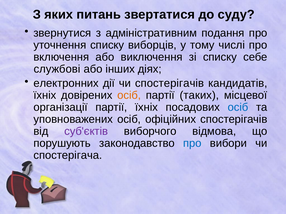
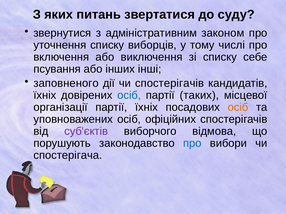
подання: подання -> законом (223, 33)
службові: службові -> псування (57, 69)
діях: діях -> інші (150, 69)
електронних: електронних -> заповненого (66, 83)
осіб colour: orange -> blue (129, 95)
осіб colour: blue -> orange (238, 107)
